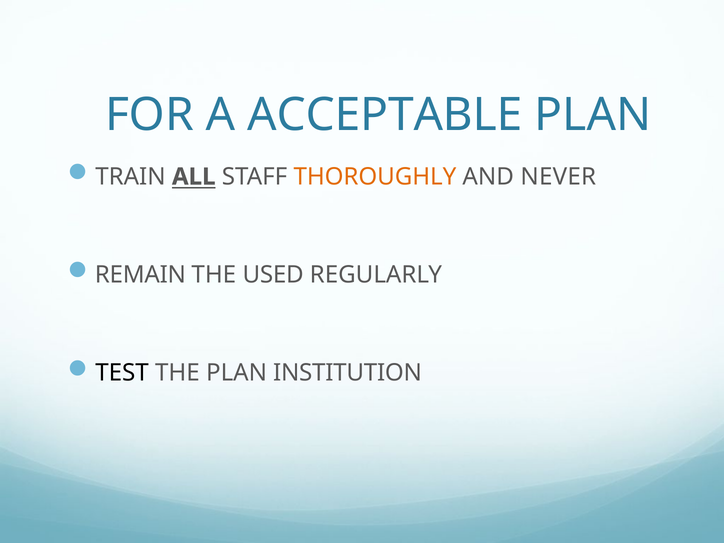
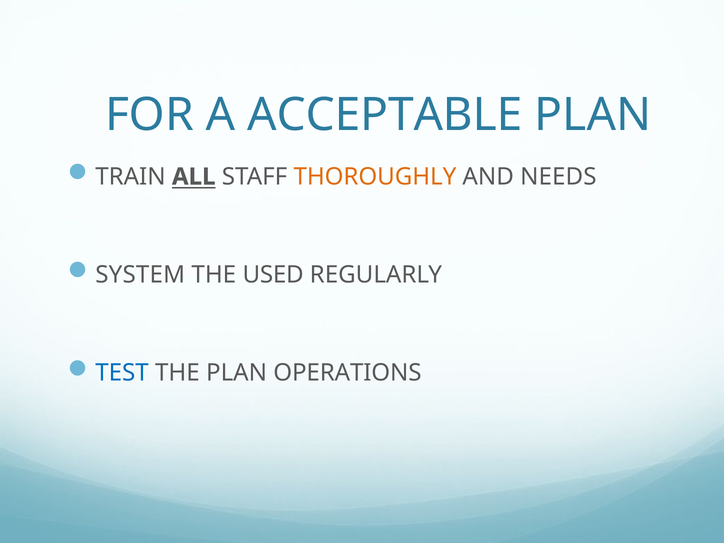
NEVER: NEVER -> NEEDS (558, 177)
REMAIN: REMAIN -> SYSTEM (140, 275)
TEST colour: black -> blue (122, 373)
INSTITUTION: INSTITUTION -> OPERATIONS (347, 373)
